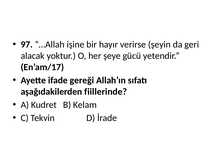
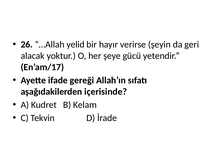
97: 97 -> 26 (27, 44)
işine: işine -> yelid (76, 44)
fiillerinde: fiillerinde -> içerisinde (106, 92)
